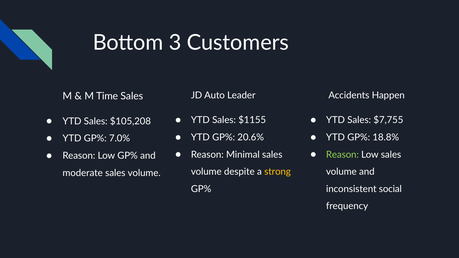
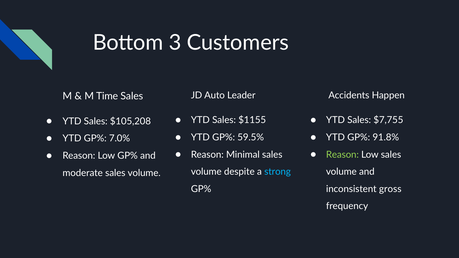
20.6%: 20.6% -> 59.5% (251, 137)
18.8%: 18.8% -> 91.8% (386, 137)
strong colour: yellow -> light blue (278, 172)
social: social -> gross (390, 189)
